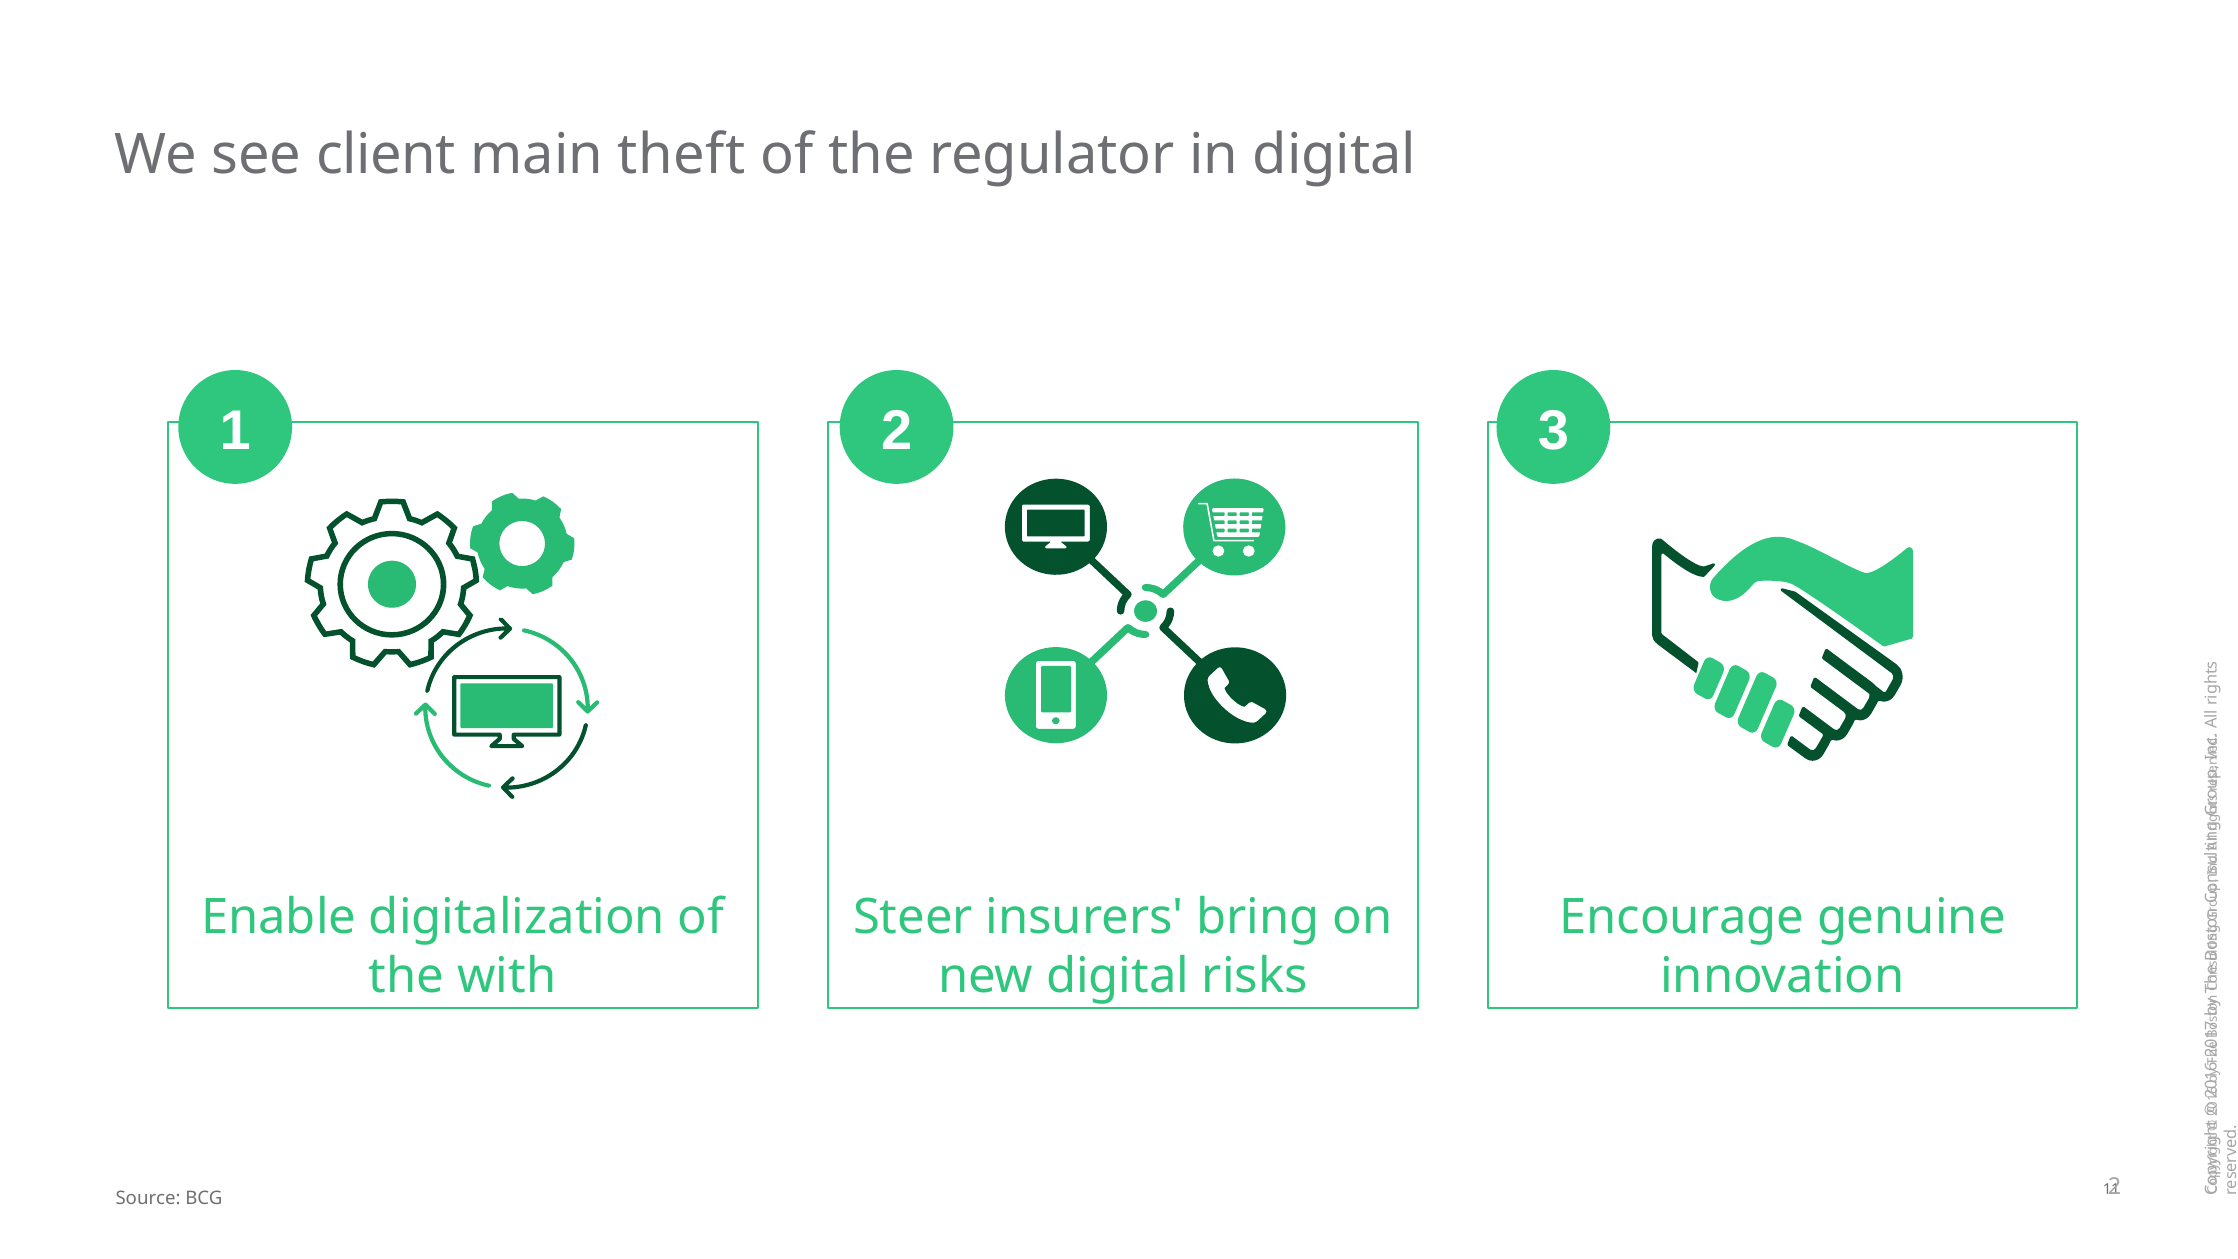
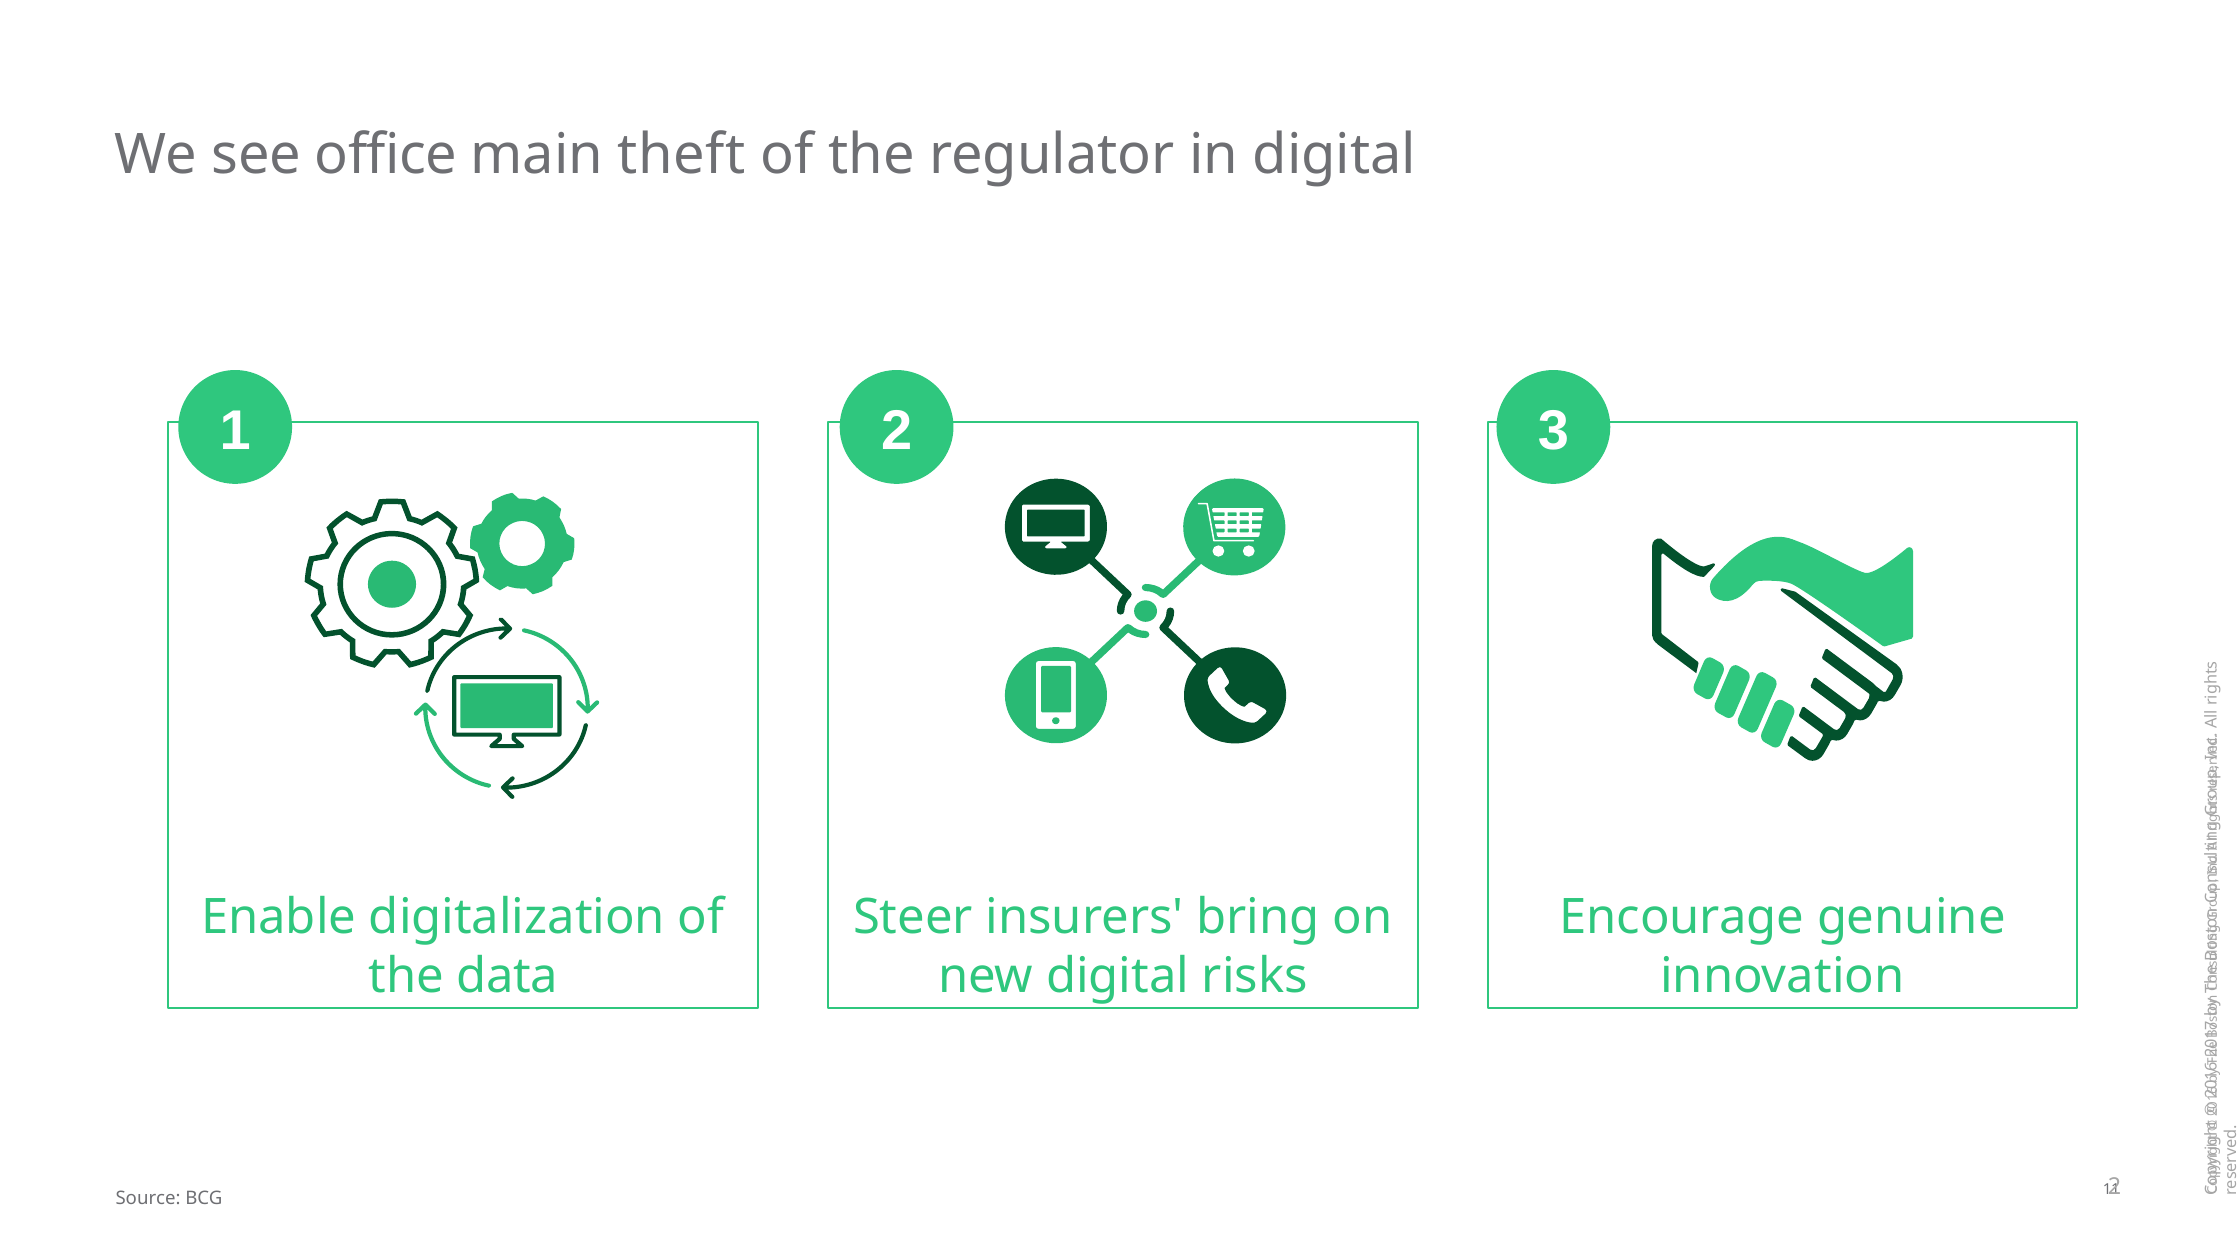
client: client -> office (386, 155)
with: with -> data (507, 976)
